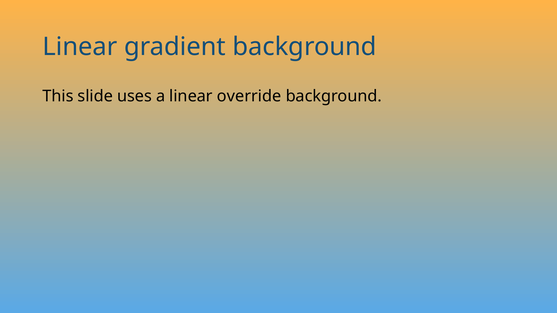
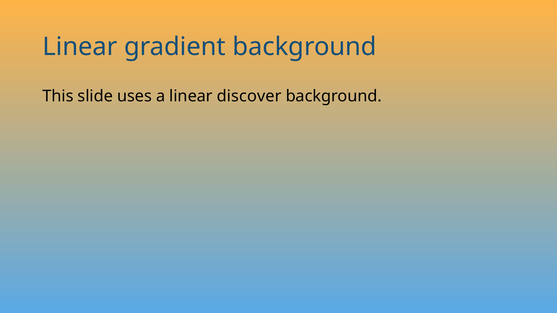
override: override -> discover (249, 96)
